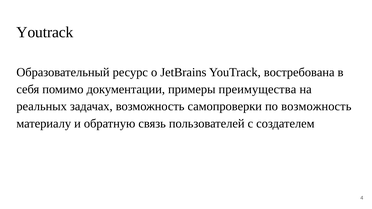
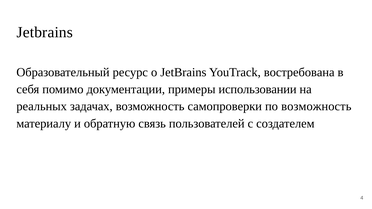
Youtrack: Youtrack -> Jetbrains (45, 32)
преимущества: преимущества -> использовании (258, 89)
